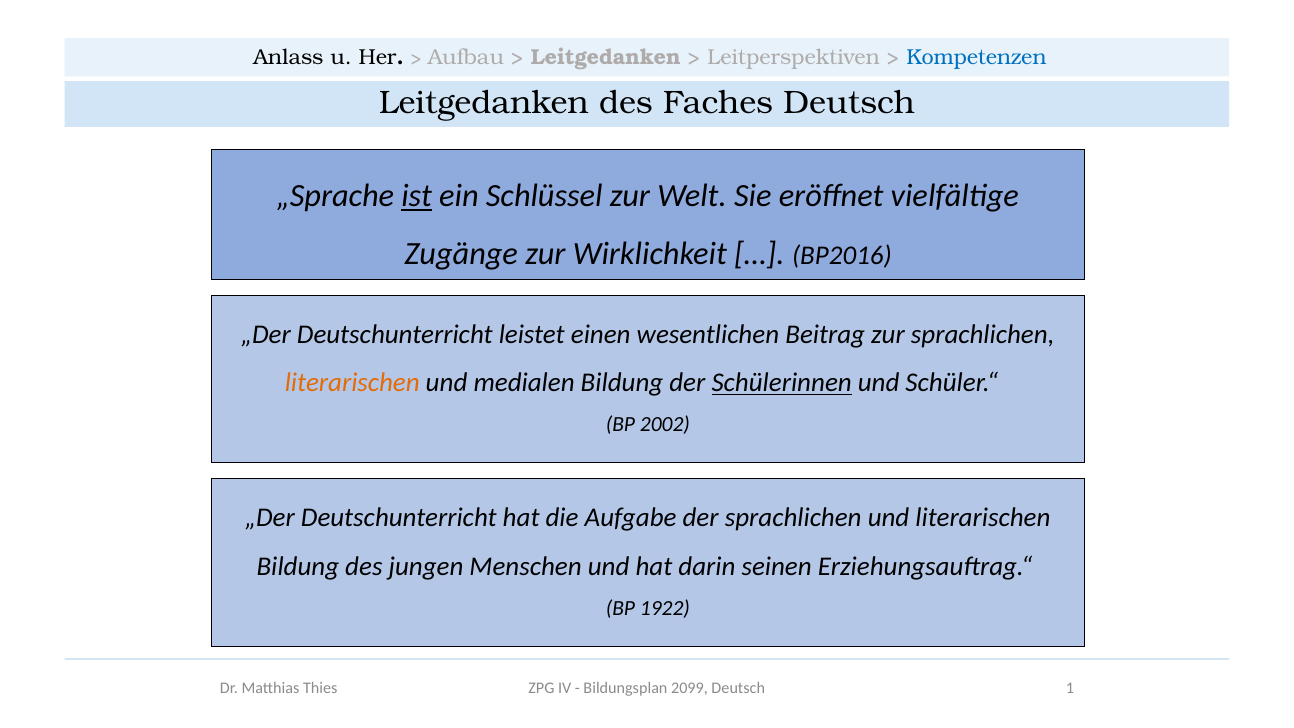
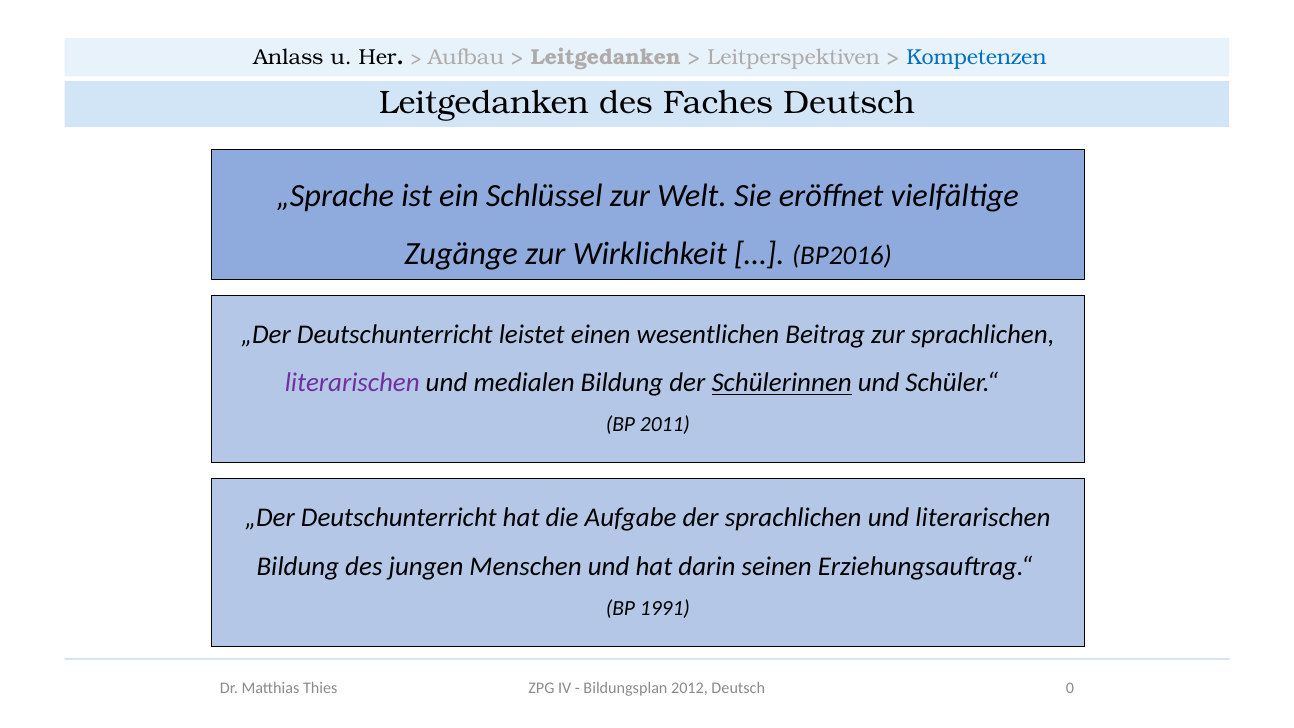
ist underline: present -> none (417, 196)
literarischen colour: orange -> purple (352, 383)
2002: 2002 -> 2011 (665, 424)
1922: 1922 -> 1991 (665, 608)
2099: 2099 -> 2012 (689, 689)
1: 1 -> 0 (1070, 688)
